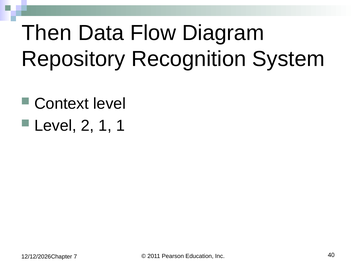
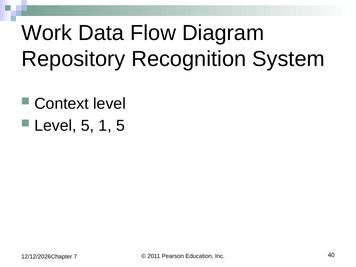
Then: Then -> Work (47, 33)
Level 2: 2 -> 5 (87, 126)
1 1: 1 -> 5 (120, 126)
